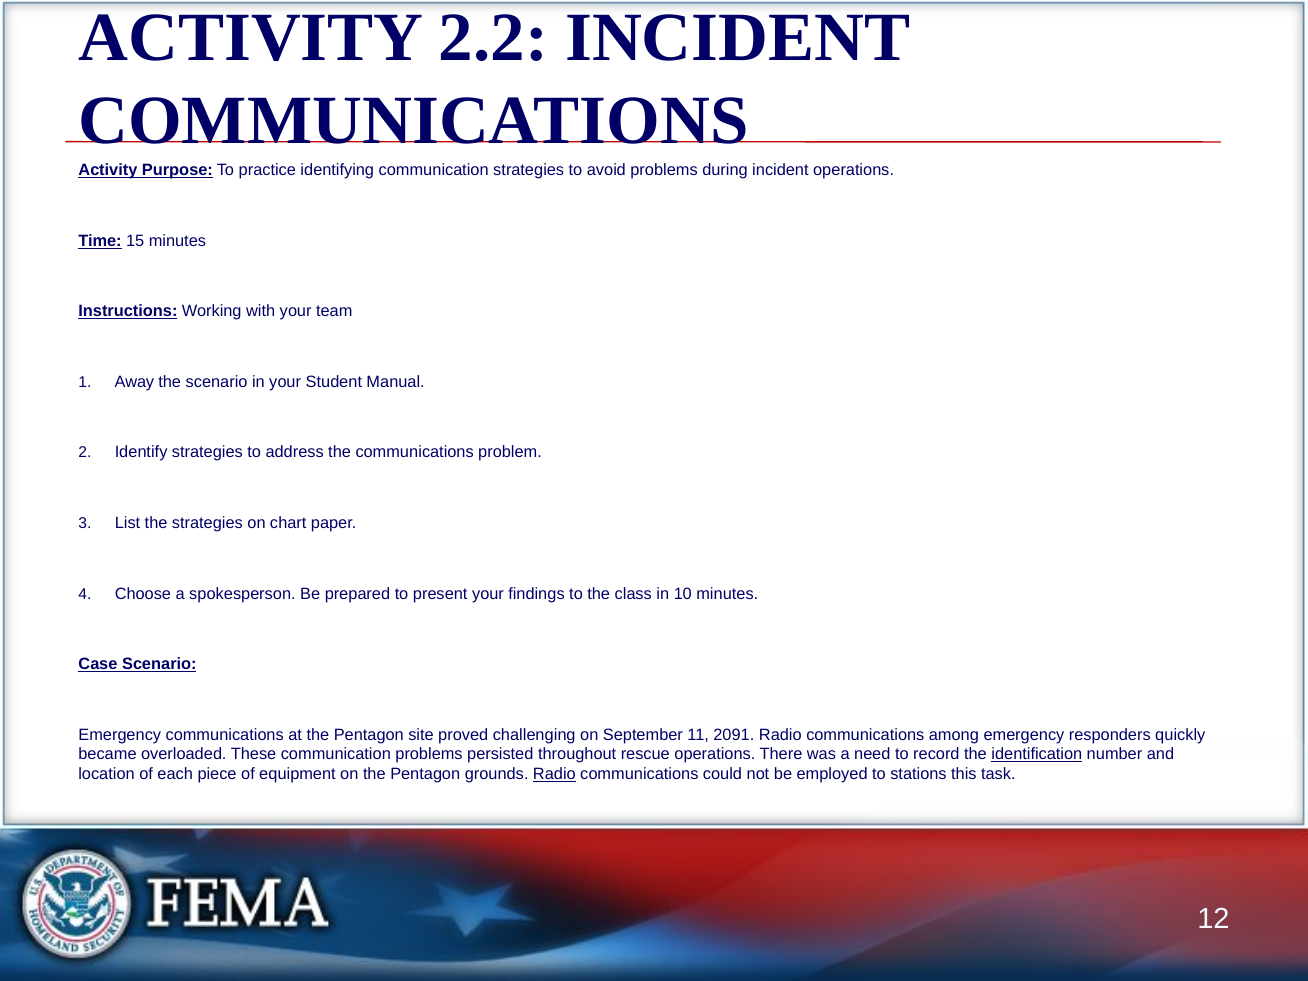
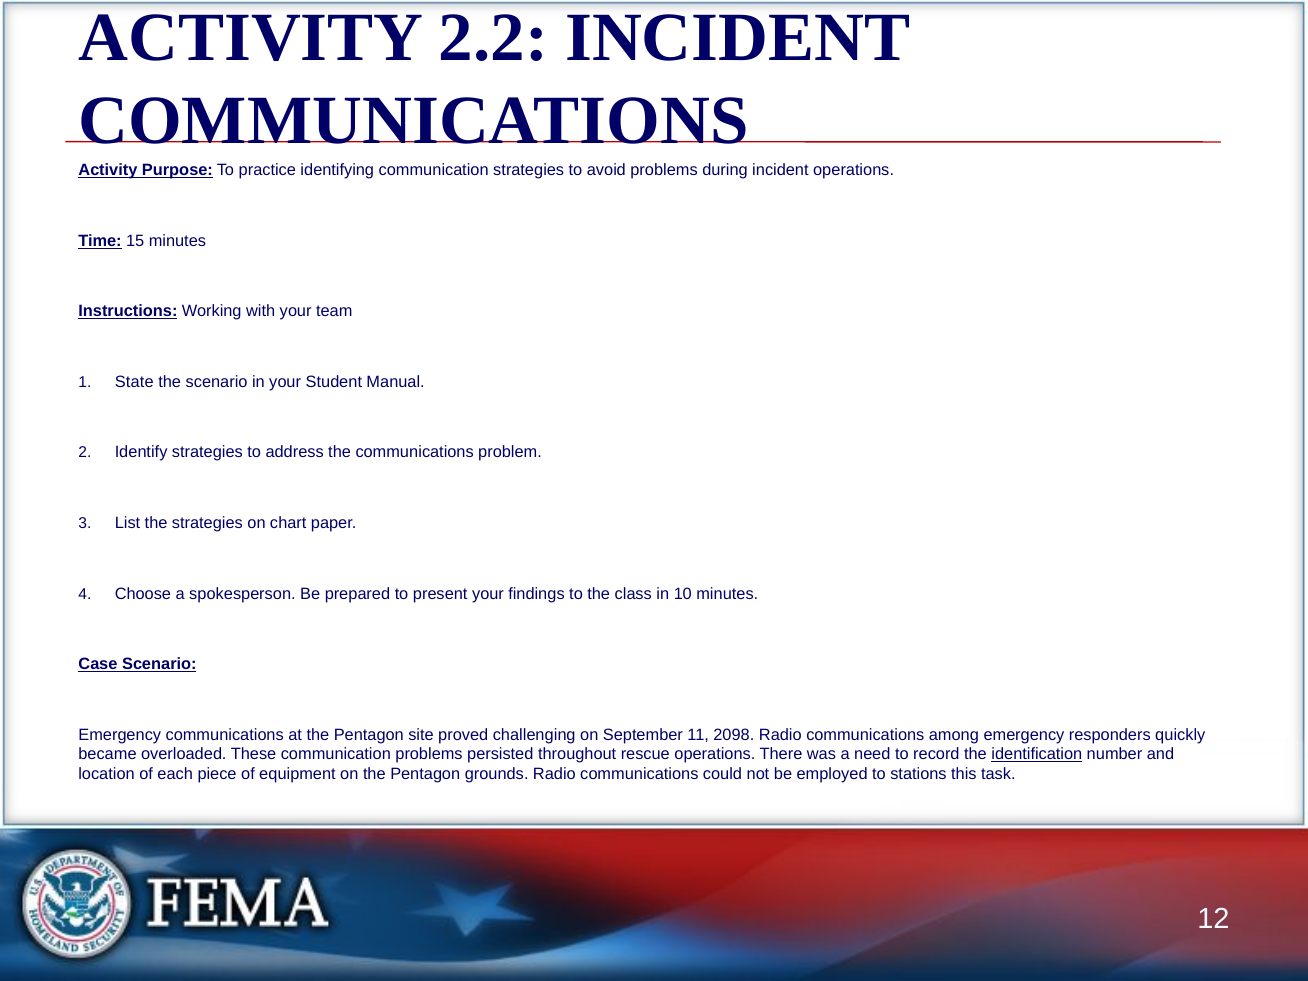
Away: Away -> State (134, 382)
2091: 2091 -> 2098 (734, 735)
Radio underline: present -> none (554, 774)
